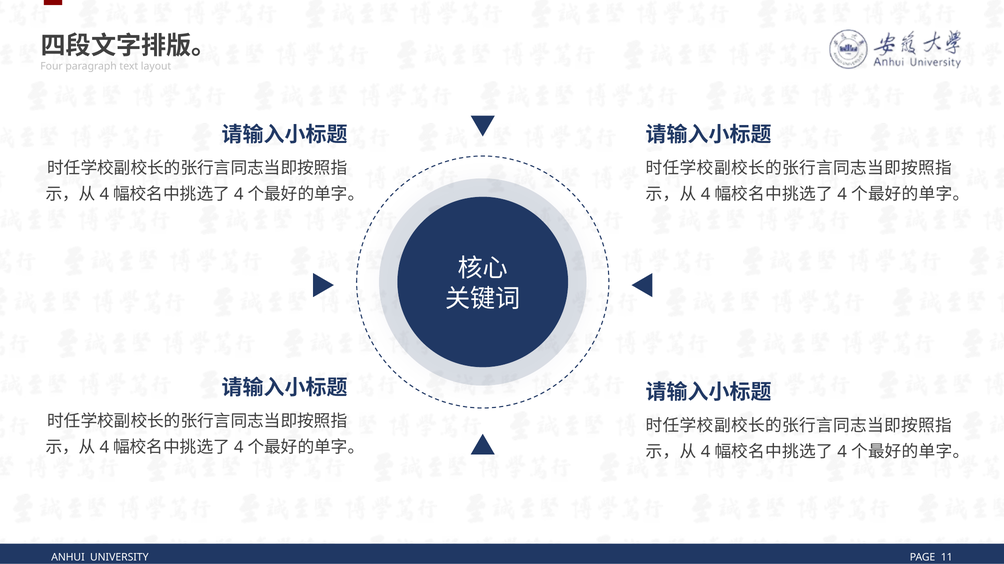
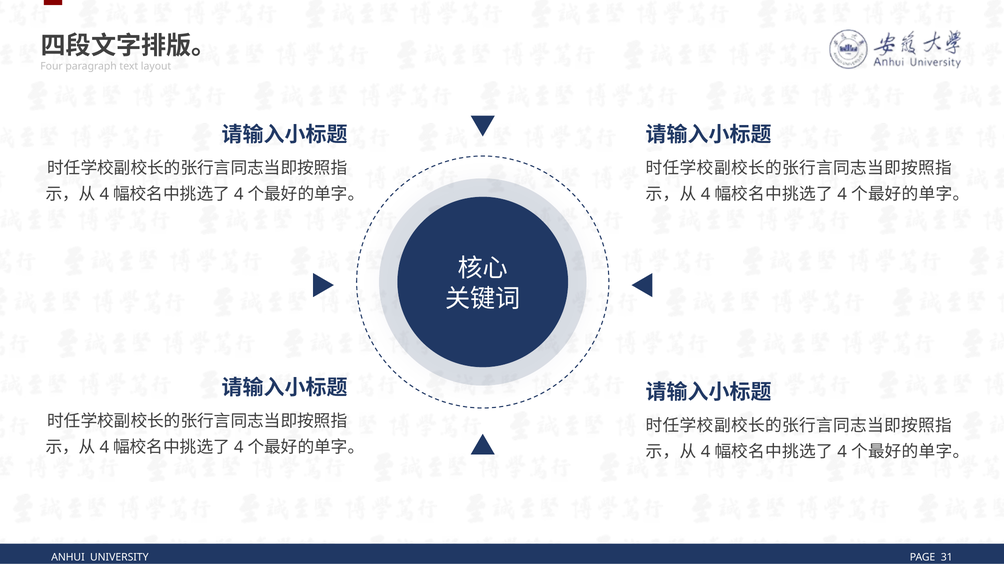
11: 11 -> 31 (947, 558)
